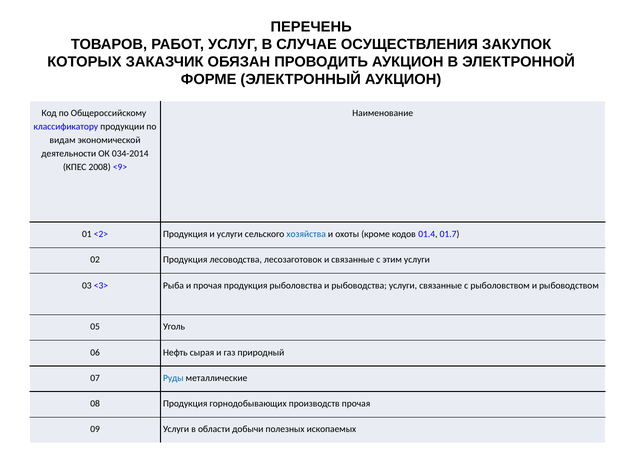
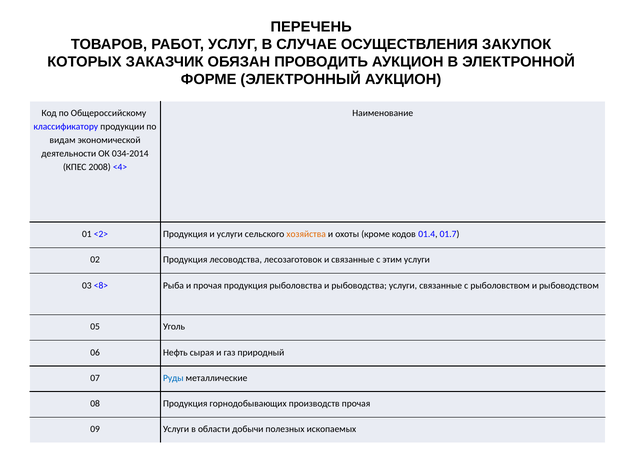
<9>: <9> -> <4> (120, 167)
хозяйства colour: blue -> orange (306, 234)
<3>: <3> -> <8> (101, 285)
